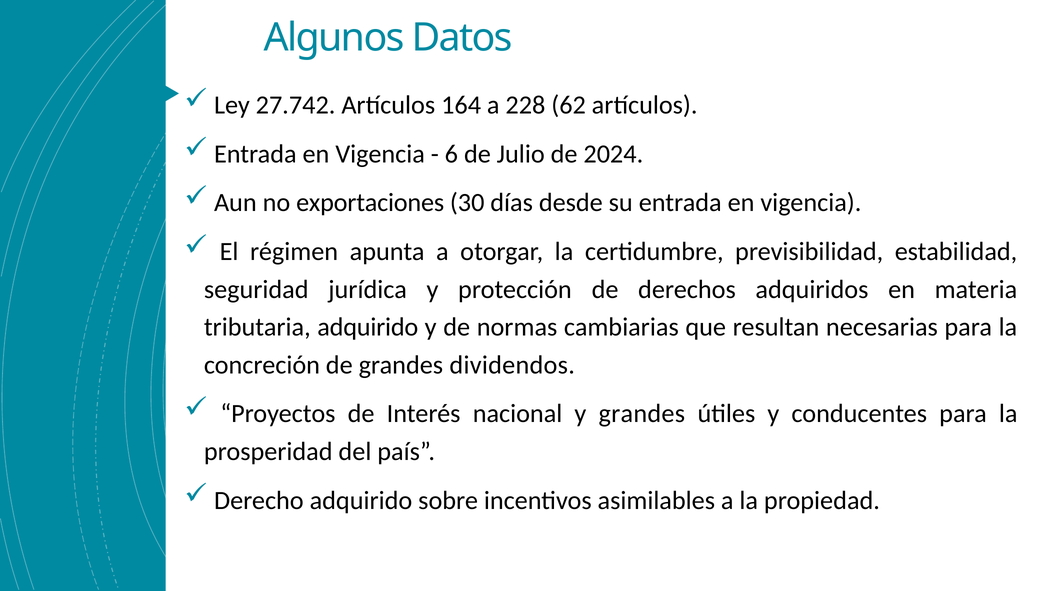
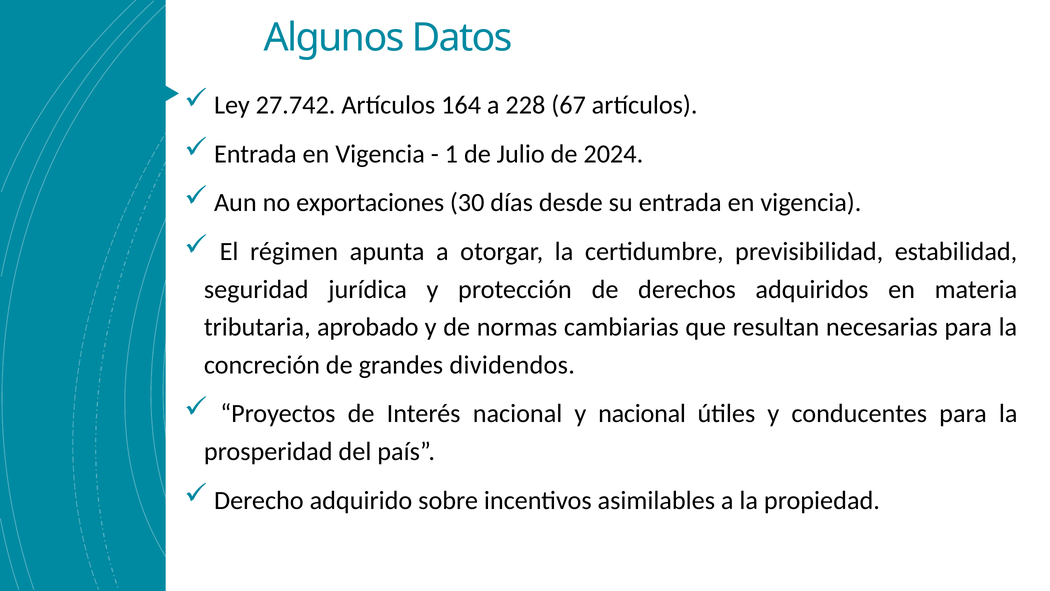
62: 62 -> 67 (569, 105)
6: 6 -> 1 (451, 154)
tributaria adquirido: adquirido -> aprobado (368, 327)
y grandes: grandes -> nacional (642, 414)
